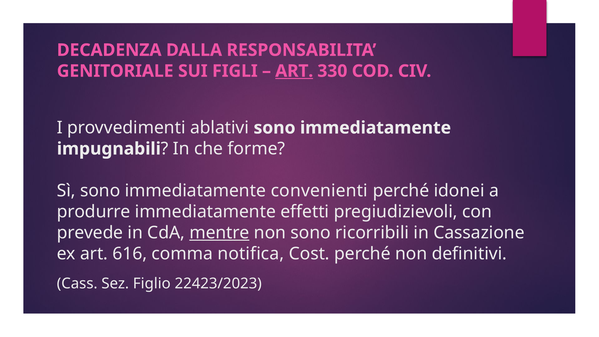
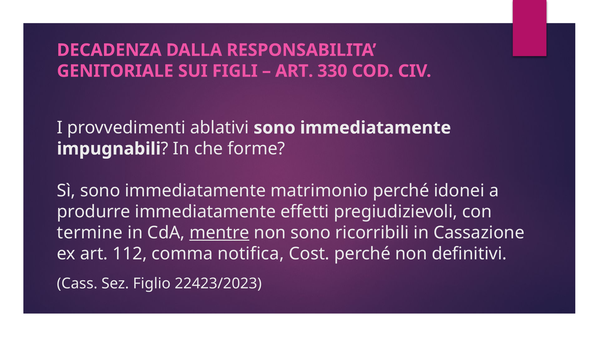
ART underline: present -> none (294, 71)
convenienti: convenienti -> matrimonio (319, 191)
prevede: prevede -> termine (90, 233)
616: 616 -> 112 (130, 254)
